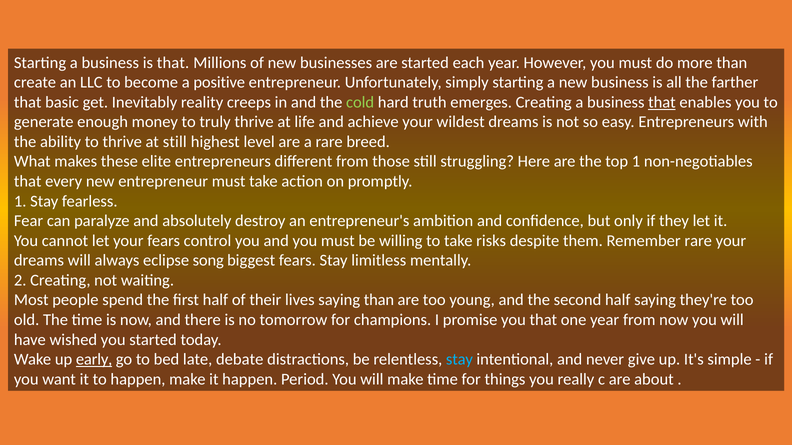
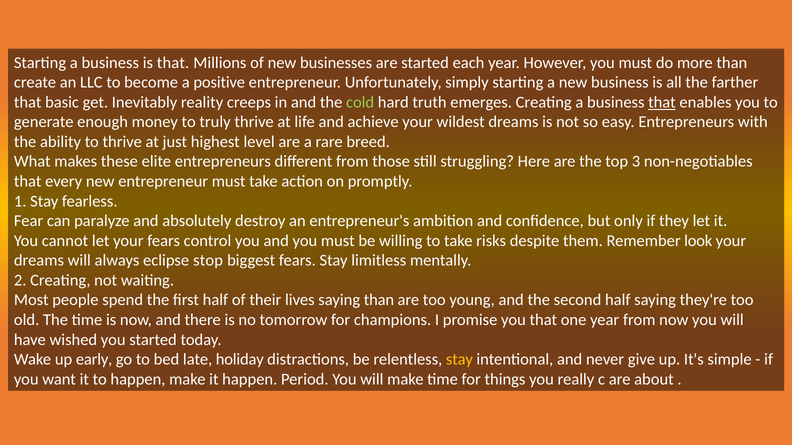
at still: still -> just (175, 142)
top 1: 1 -> 3 (636, 162)
Remember rare: rare -> look (698, 241)
song: song -> stop (208, 261)
early underline: present -> none (94, 360)
debate: debate -> holiday (240, 360)
stay colour: light blue -> yellow (459, 360)
